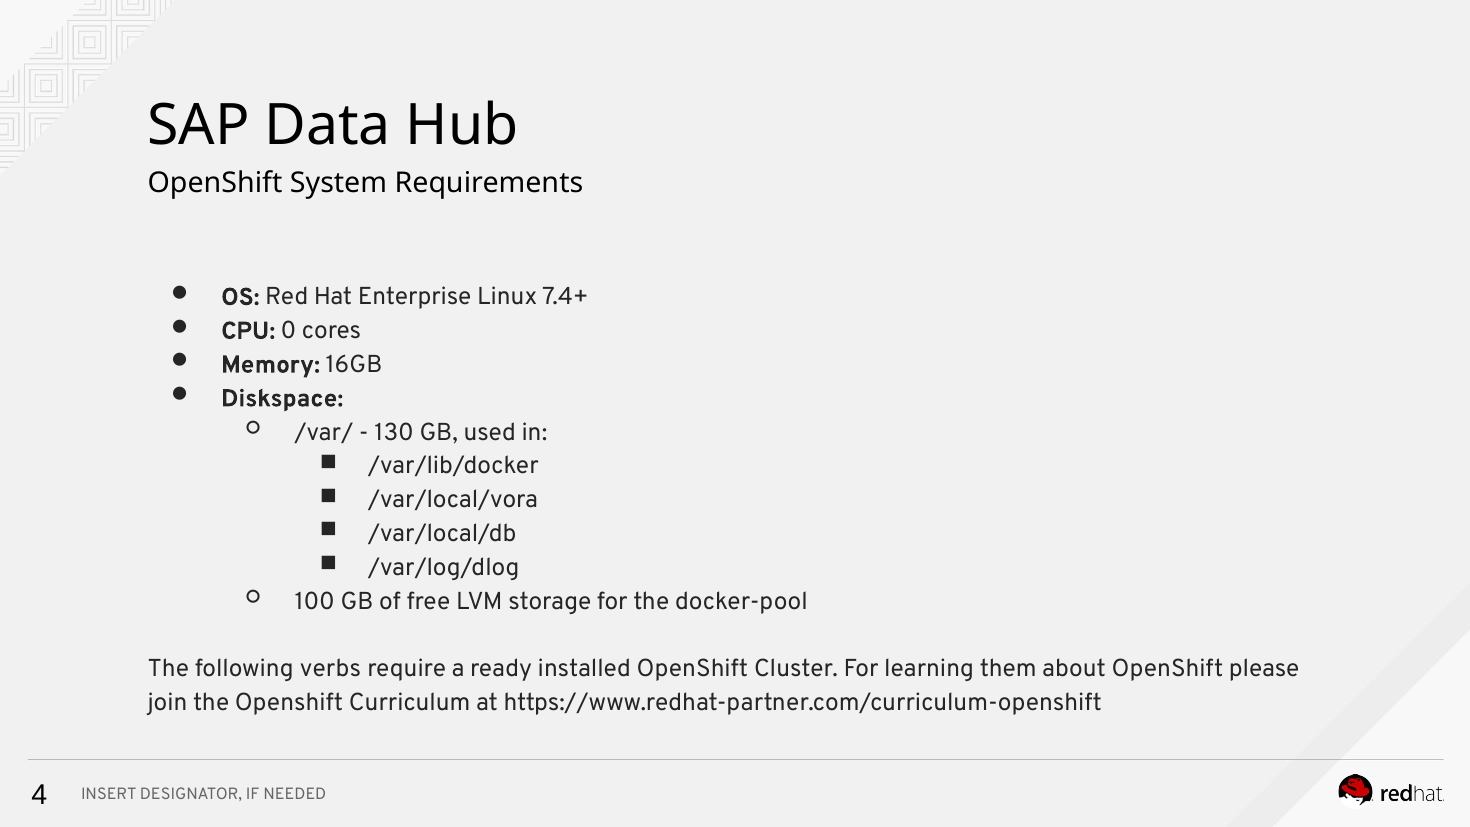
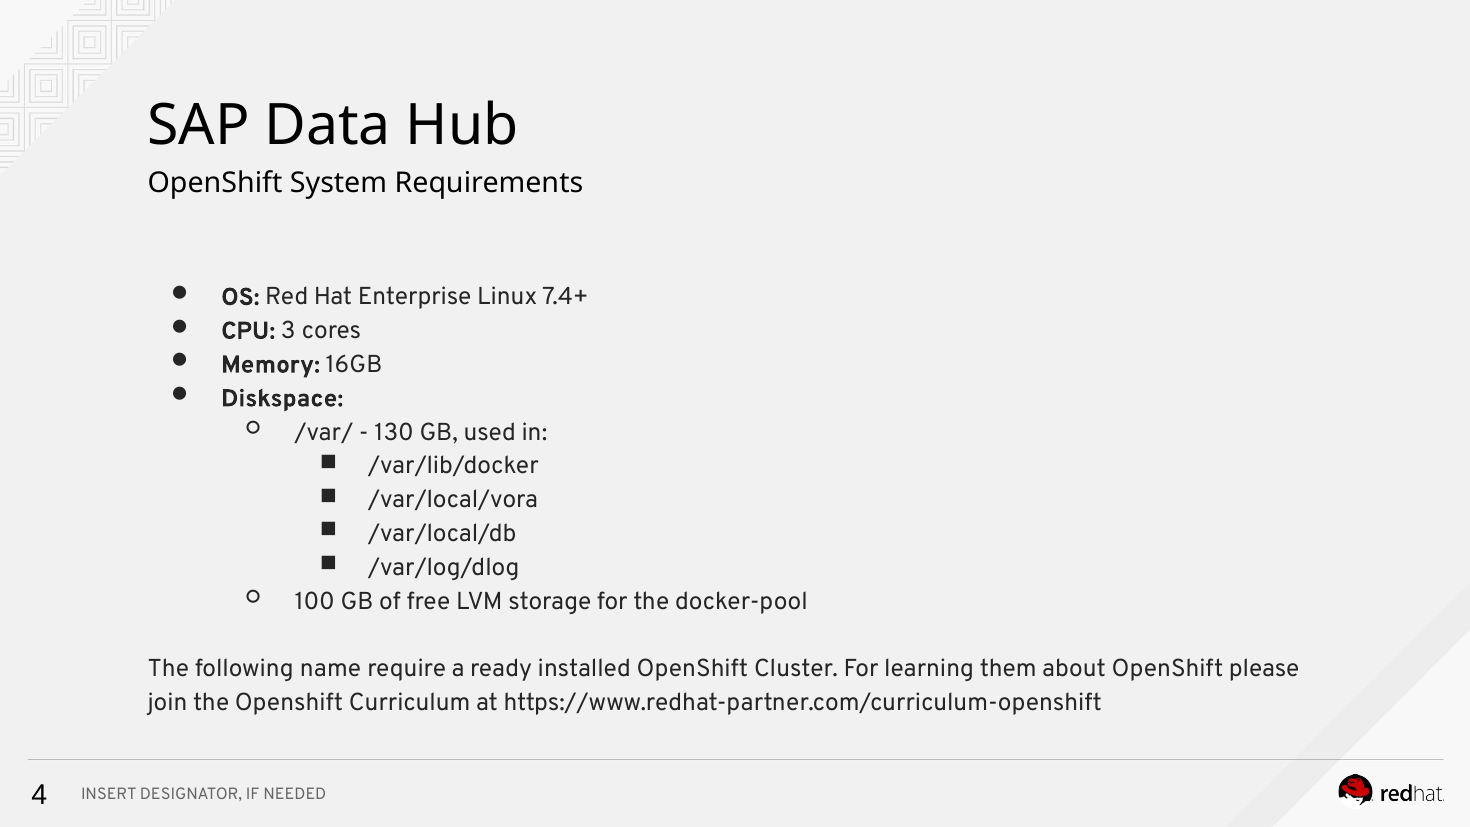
0: 0 -> 3 (288, 331)
verbs: verbs -> name (331, 669)
